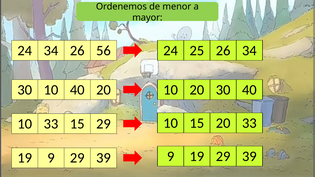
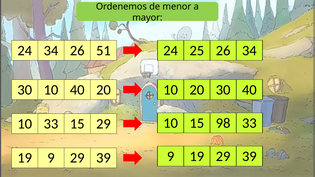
56: 56 -> 51 (103, 51)
15 20: 20 -> 98 (223, 123)
